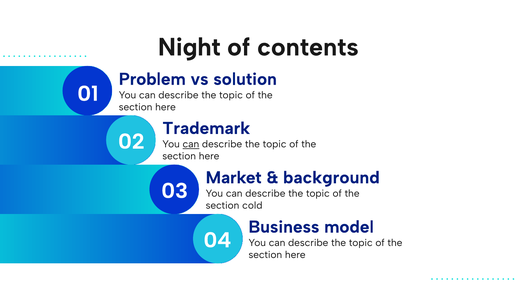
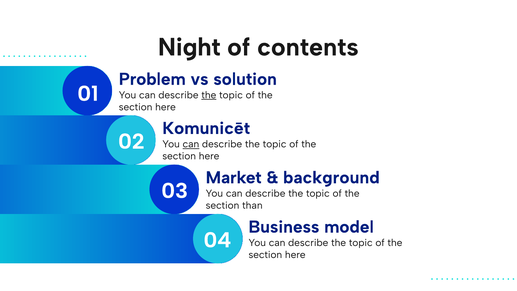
the underline: none -> present (209, 95)
Trademark: Trademark -> Komunicēt (206, 128)
cold: cold -> than (252, 206)
